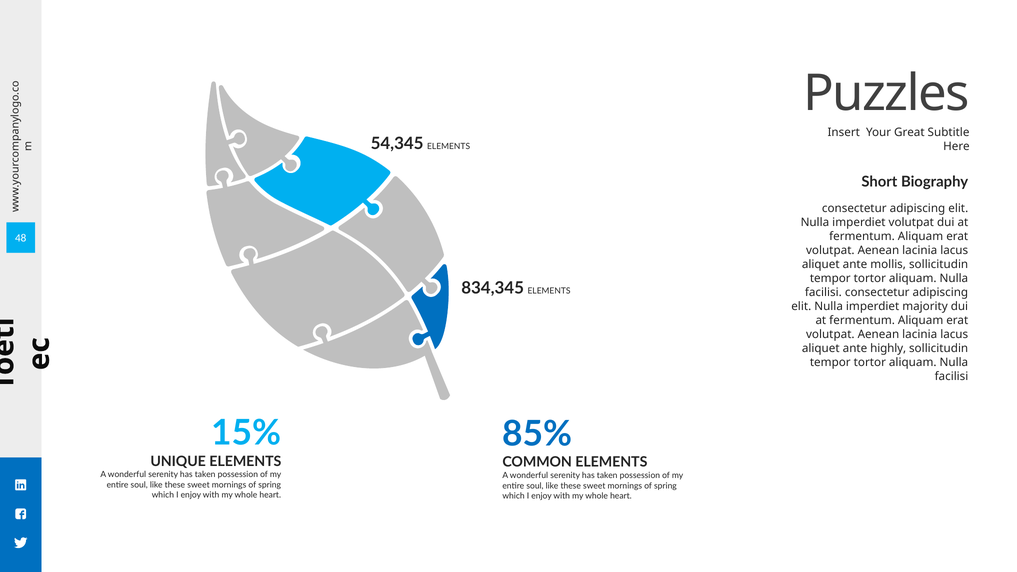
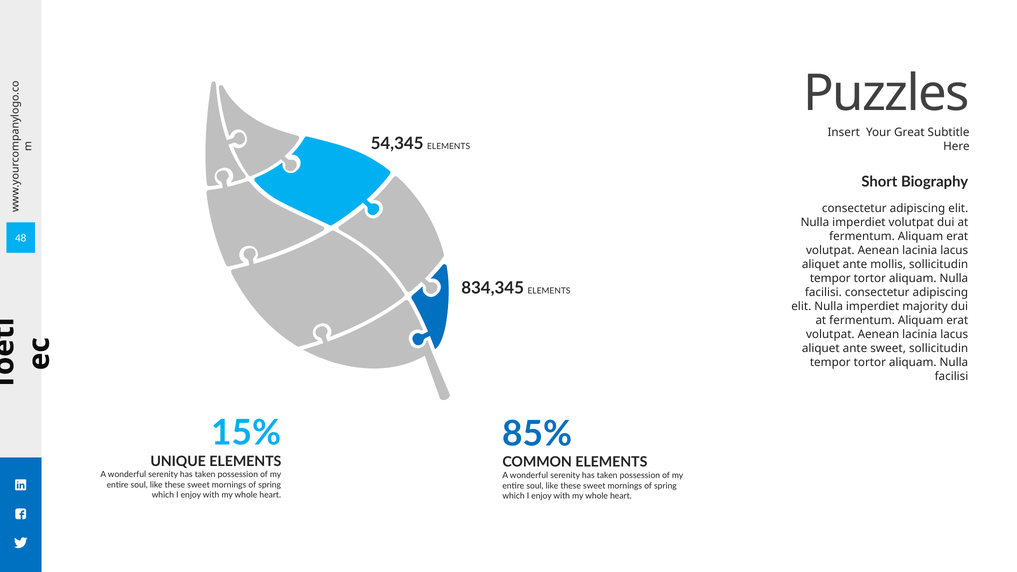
ante highly: highly -> sweet (888, 348)
